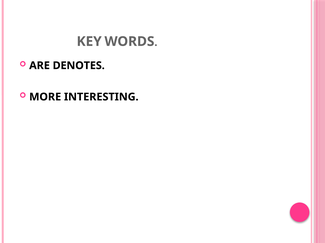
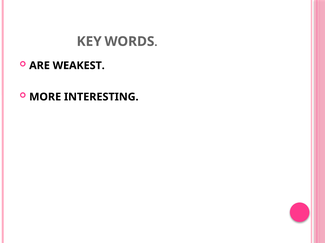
DENOTES: DENOTES -> WEAKEST (79, 66)
